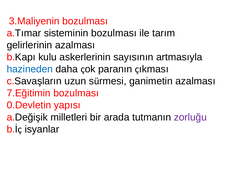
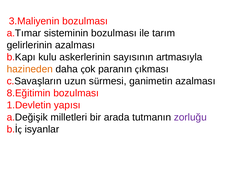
hazineden colour: blue -> orange (30, 69)
7.Eğitimin: 7.Eğitimin -> 8.Eğitimin (29, 93)
0.Devletin: 0.Devletin -> 1.Devletin (29, 105)
